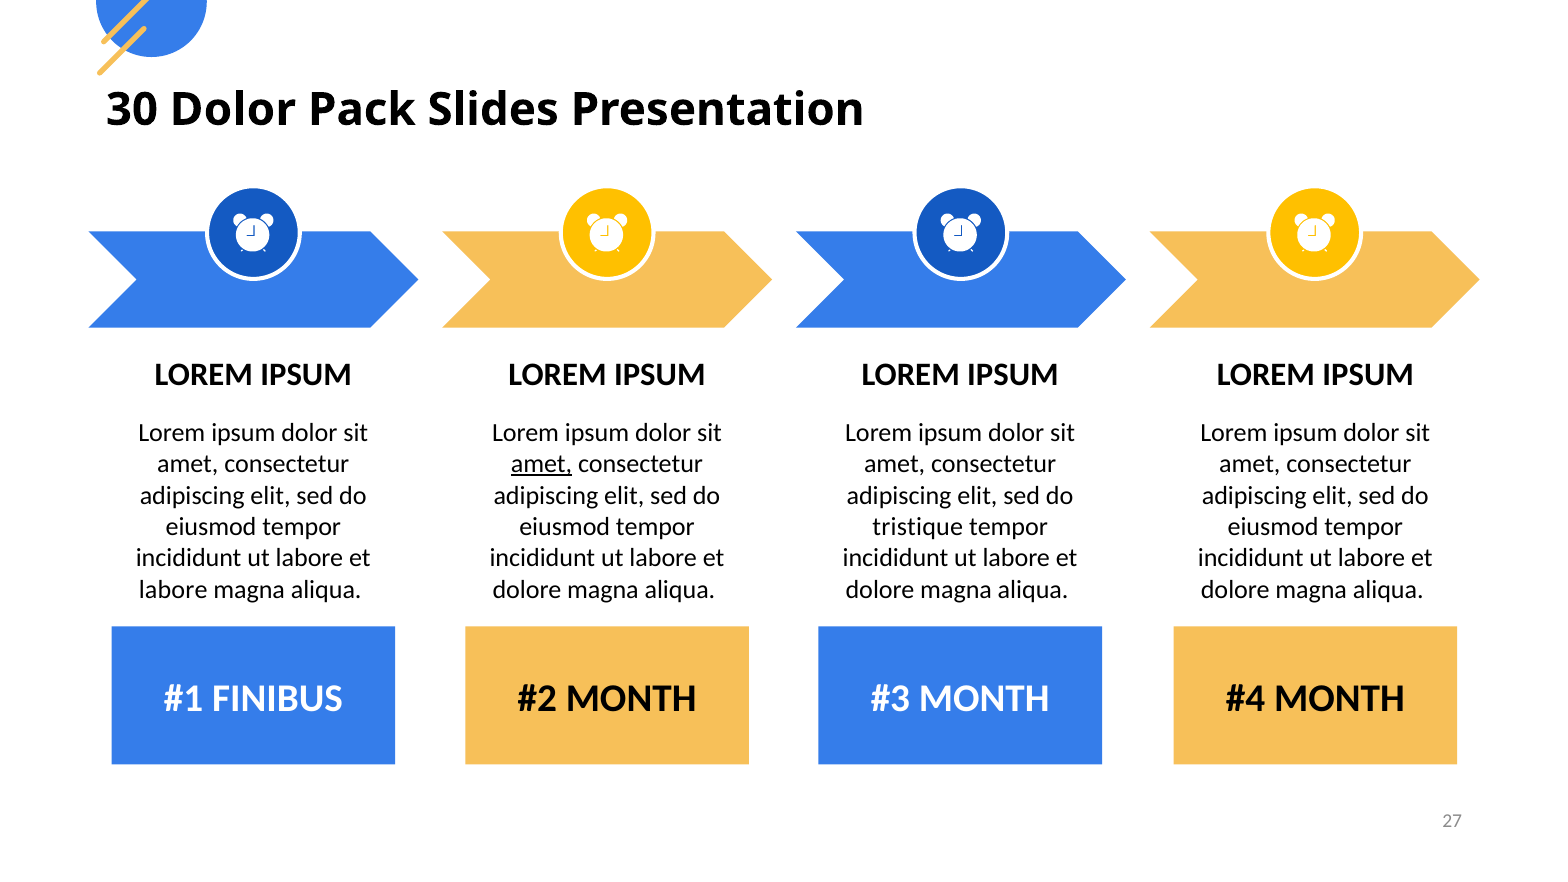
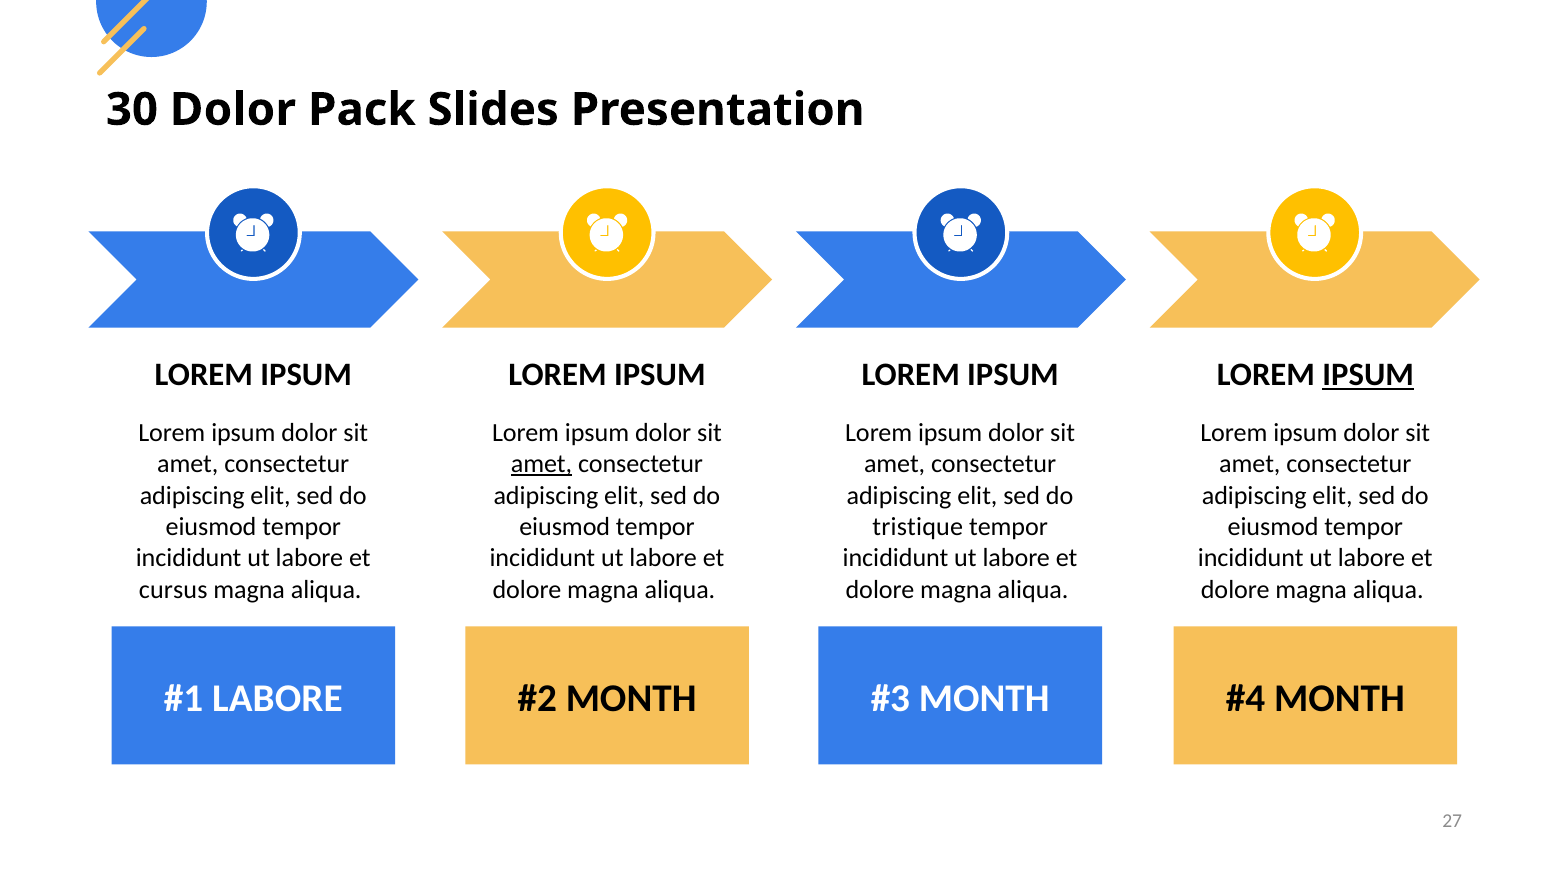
IPSUM underline: none -> present (1368, 375)
labore: labore -> cursus (173, 589)
FINIBUS: FINIBUS -> LABORE (277, 698)
